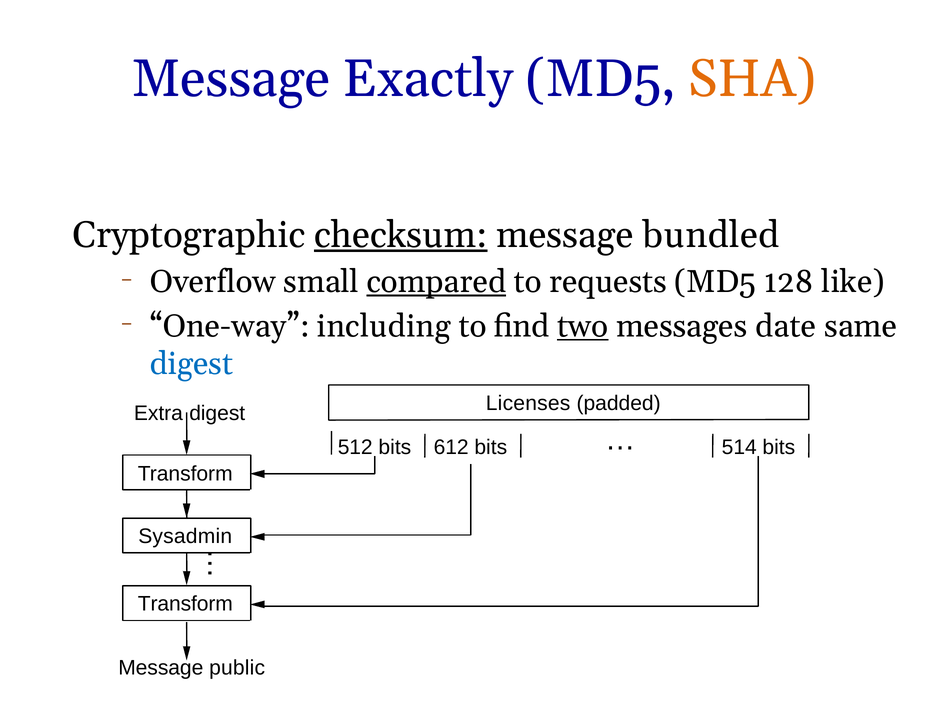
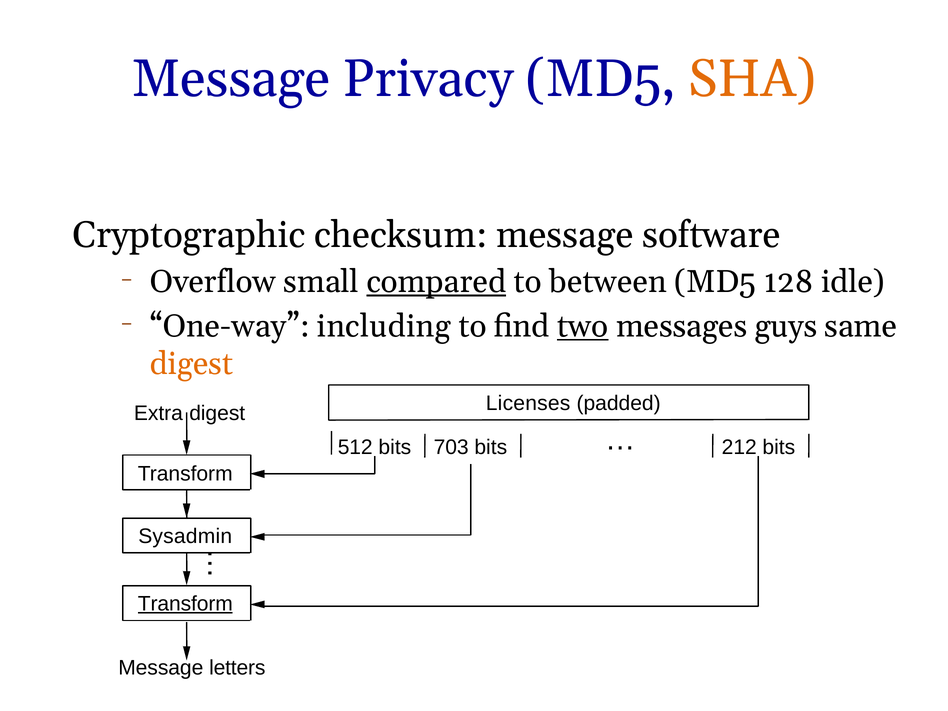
Exactly: Exactly -> Privacy (428, 79)
checksum underline: present -> none (401, 235)
bundled: bundled -> software (711, 235)
requests: requests -> between (608, 282)
like: like -> idle (853, 282)
date: date -> guys (786, 326)
digest colour: blue -> orange (191, 364)
612: 612 -> 703 (451, 447)
514: 514 -> 212 (739, 447)
Transform underline: none -> present (185, 604)
public: public -> letters (237, 668)
